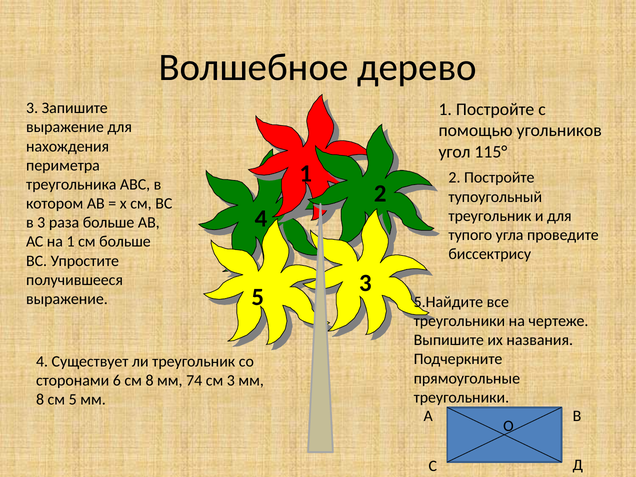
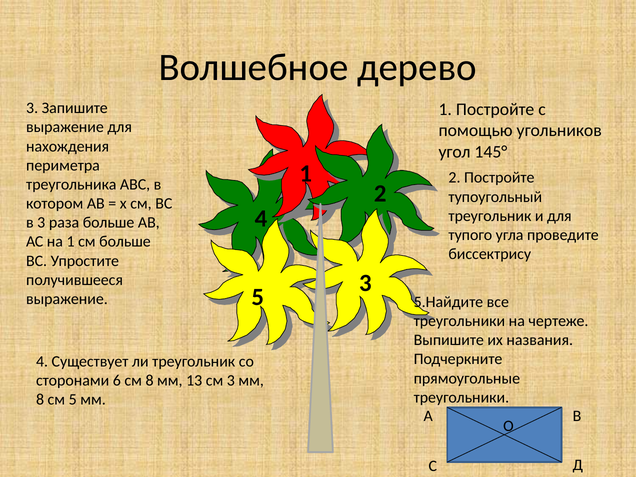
115°: 115° -> 145° (491, 152)
74: 74 -> 13 (194, 381)
